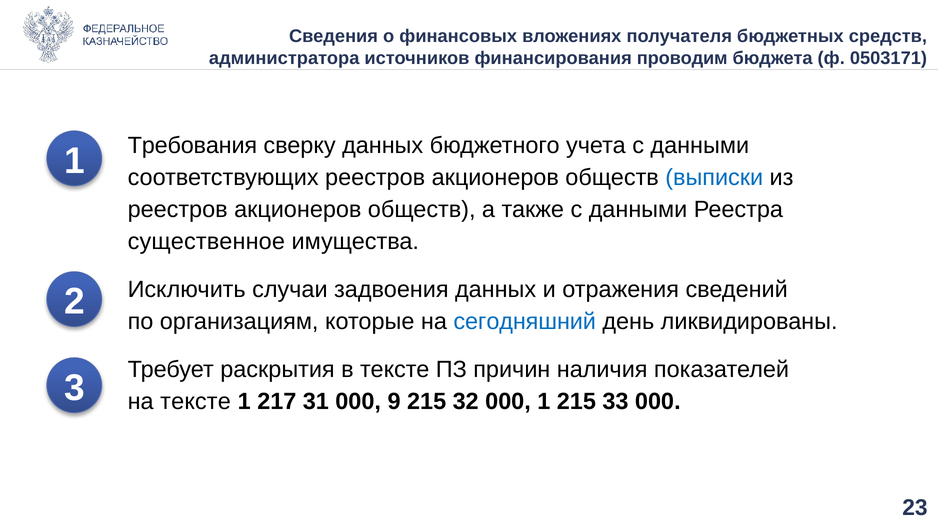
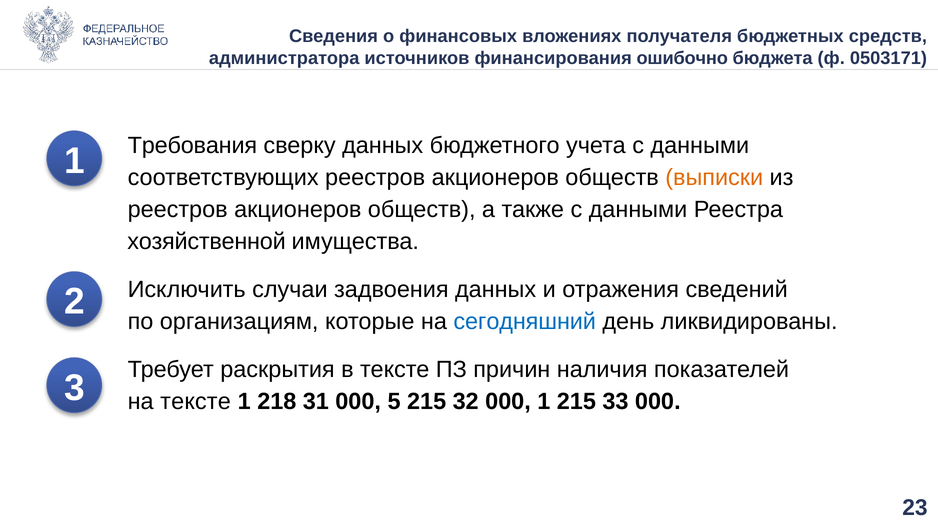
проводим: проводим -> ошибочно (682, 58)
выписки colour: blue -> orange (714, 177)
существенное: существенное -> хозяйственной (207, 242)
217: 217 -> 218 (277, 401)
9: 9 -> 5 (394, 401)
